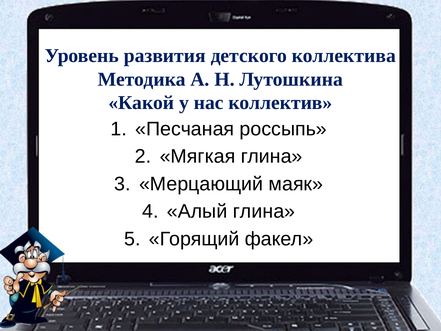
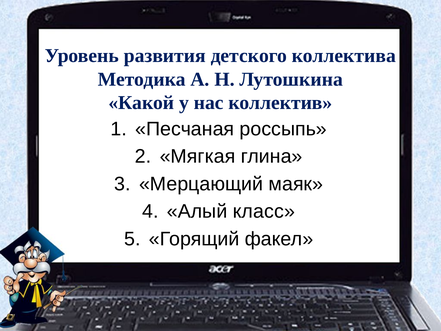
Алый глина: глина -> класс (264, 211)
